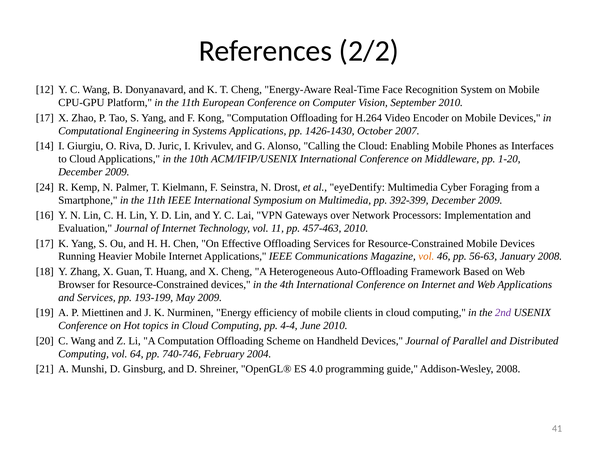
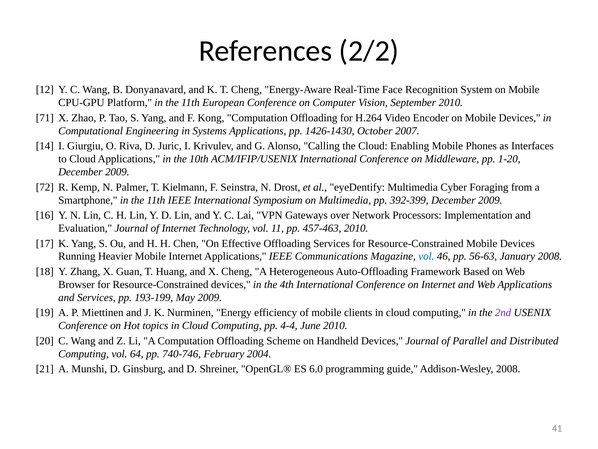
17: 17 -> 71 (45, 118)
24: 24 -> 72 (45, 187)
vol colour: orange -> blue (426, 256)
4.0: 4.0 -> 6.0 (316, 369)
